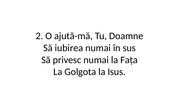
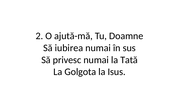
Fața: Fața -> Tată (129, 60)
